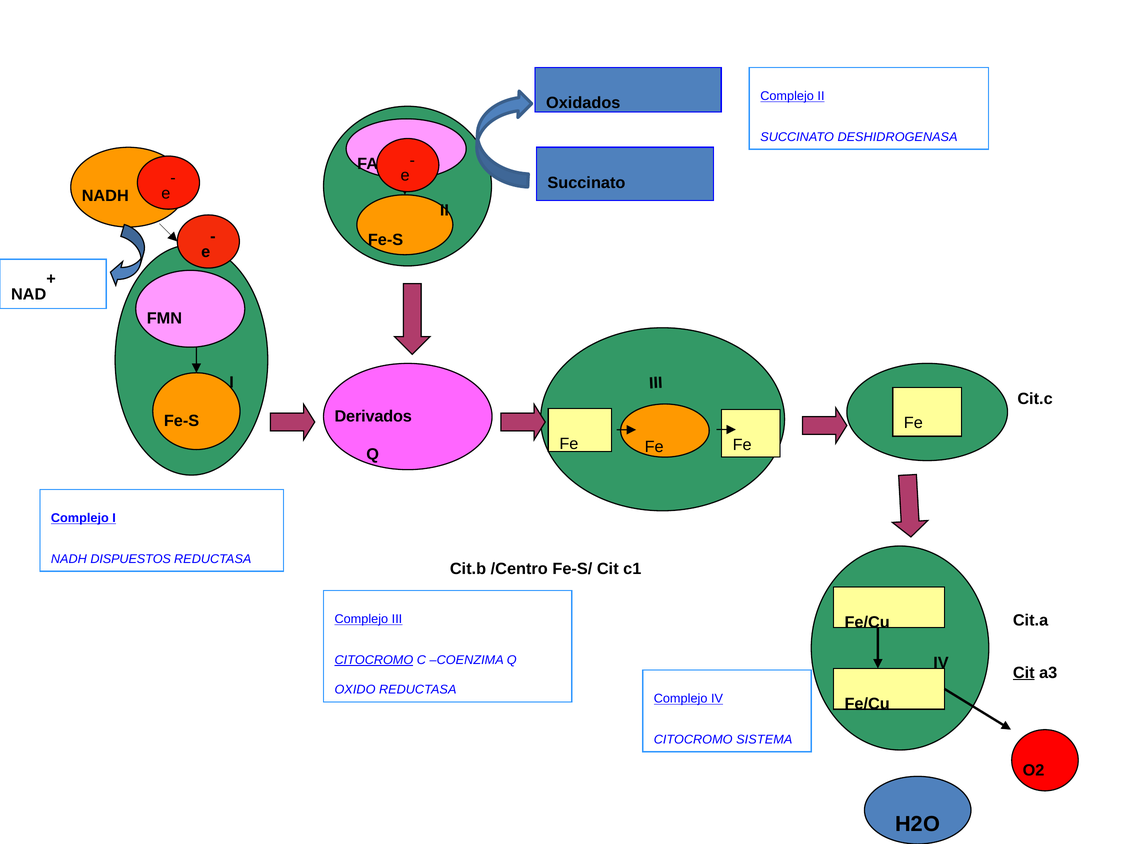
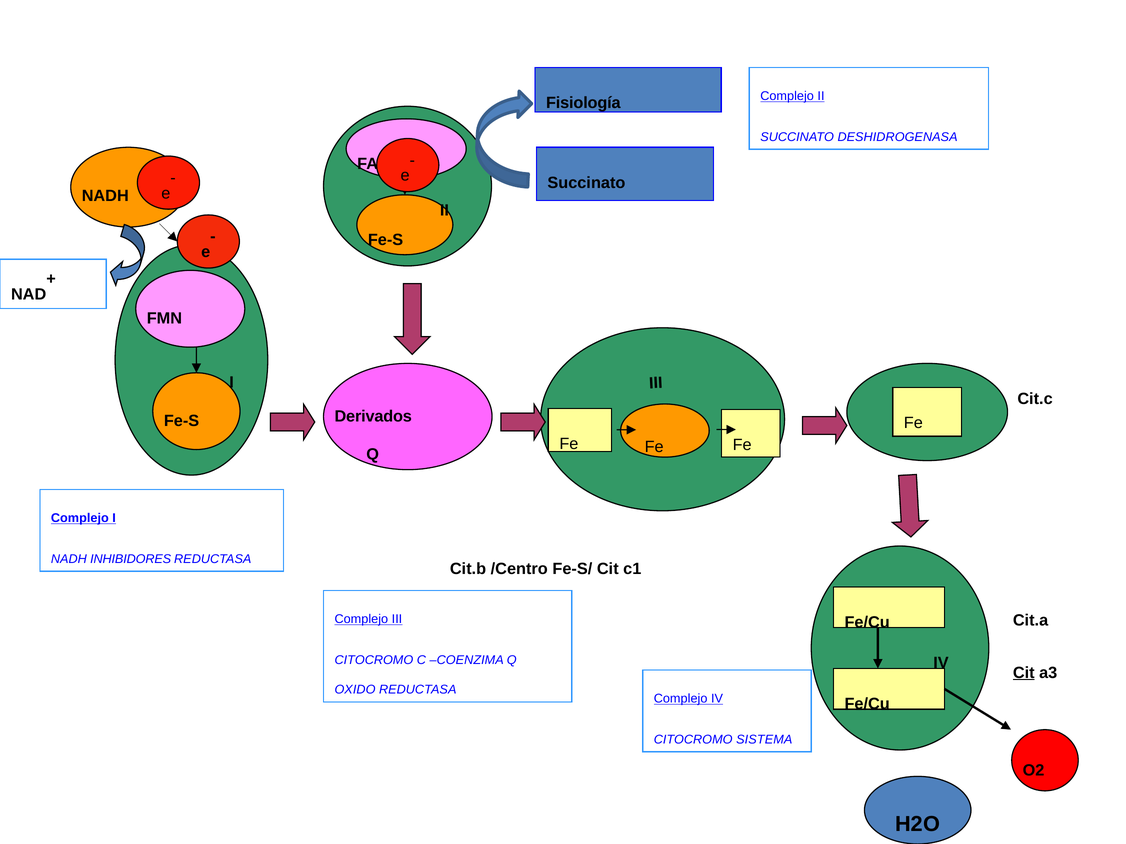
Oxidados: Oxidados -> Fisiología (583, 103)
DISPUESTOS: DISPUESTOS -> INHIBIDORES (131, 559)
CITOCROMO underline: present -> none (374, 660)
